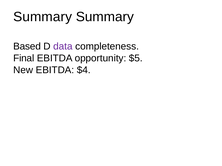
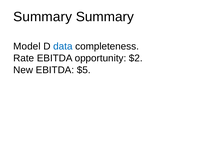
Based: Based -> Model (27, 47)
data colour: purple -> blue (63, 47)
Final: Final -> Rate (24, 58)
$5: $5 -> $2 (136, 58)
$4: $4 -> $5 (84, 70)
